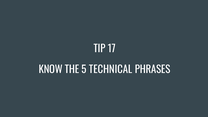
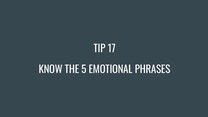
TECHNICAL: TECHNICAL -> EMOTIONAL (111, 70)
